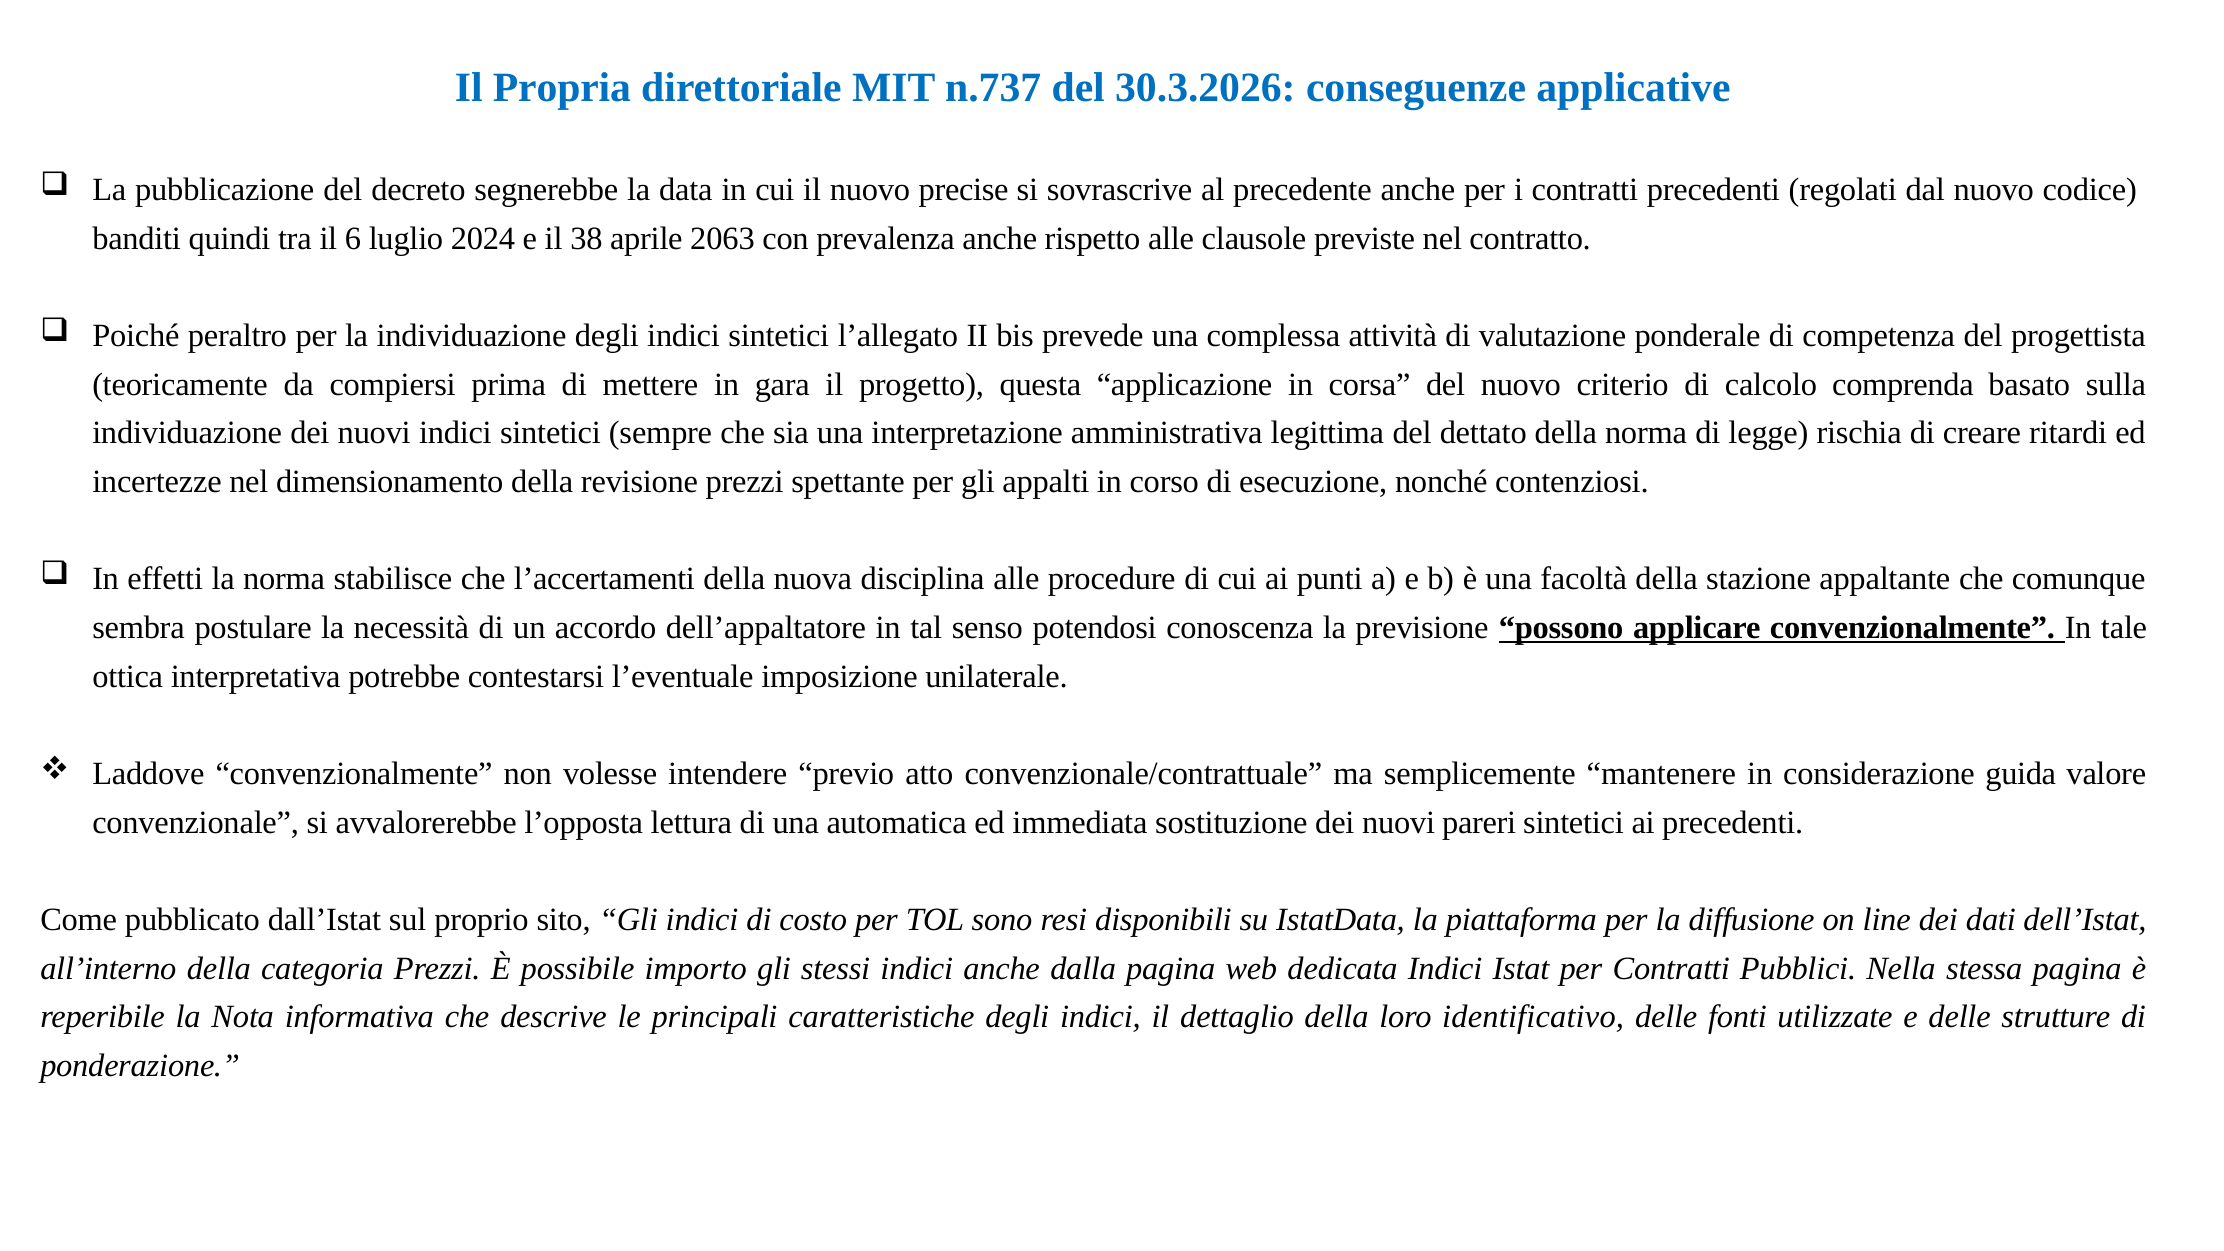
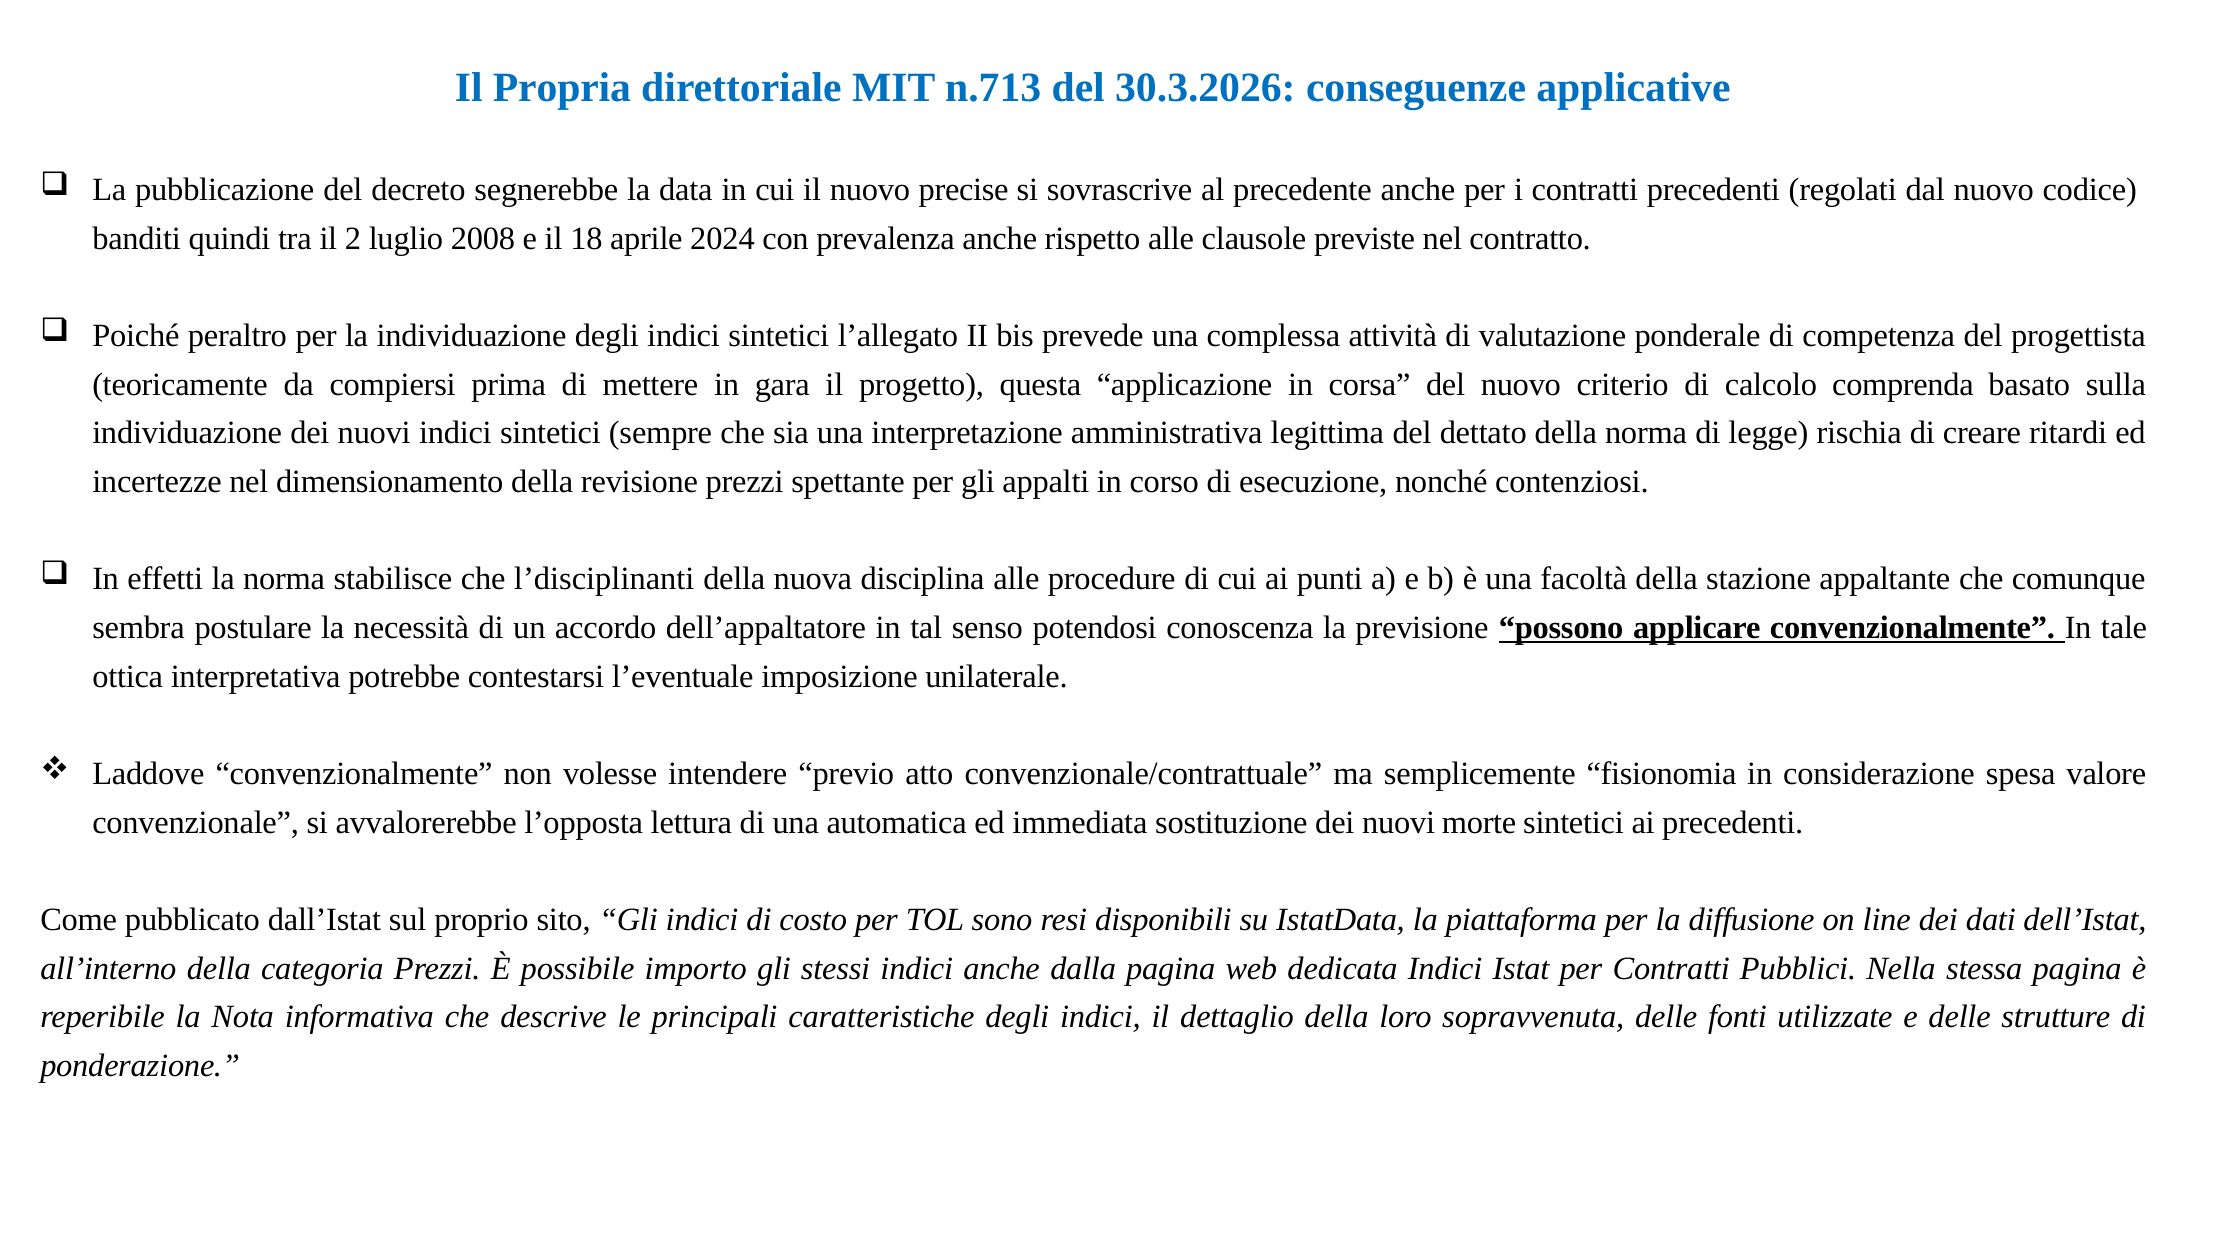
n.737: n.737 -> n.713 (993, 88)
6: 6 -> 2 (353, 239)
2024: 2024 -> 2008 (483, 239)
38: 38 -> 18 (586, 239)
2063: 2063 -> 2024 (722, 239)
l’accertamenti: l’accertamenti -> l’disciplinanti (604, 579)
mantenere: mantenere -> fisionomia (1662, 774)
guida: guida -> spesa (2021, 774)
pareri: pareri -> morte (1479, 822)
identificativo: identificativo -> sopravvenuta (1533, 1017)
